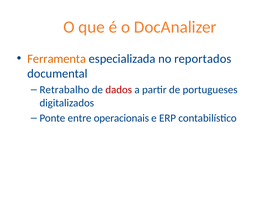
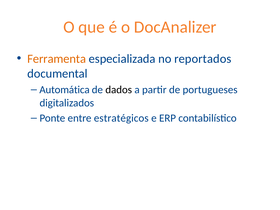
Retrabalho: Retrabalho -> Automática (64, 90)
dados colour: red -> black (119, 90)
operacionais: operacionais -> estratégicos (121, 118)
